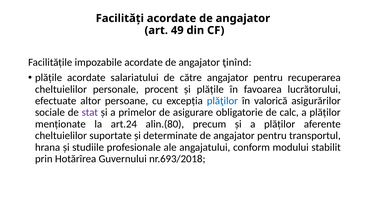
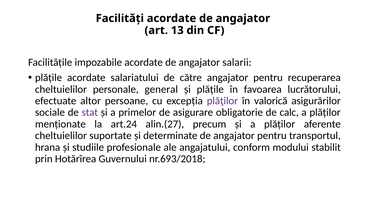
49: 49 -> 13 (177, 30)
ţinînd: ţinînd -> salarii (237, 62)
procent: procent -> general (161, 89)
plăţilor colour: blue -> purple (222, 101)
alin.(80: alin.(80 -> alin.(27 (165, 124)
